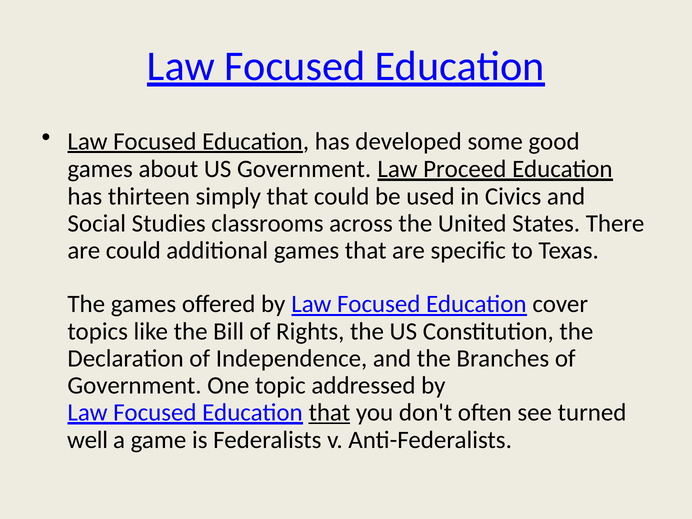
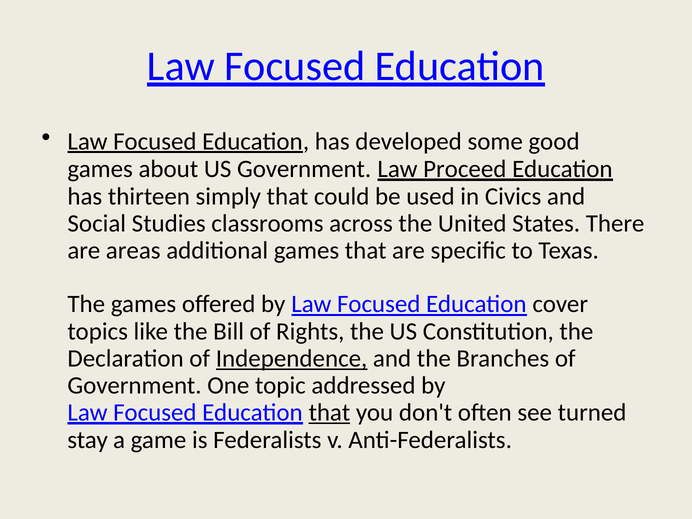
are could: could -> areas (133, 250)
Independence underline: none -> present (292, 359)
well: well -> stay (88, 440)
